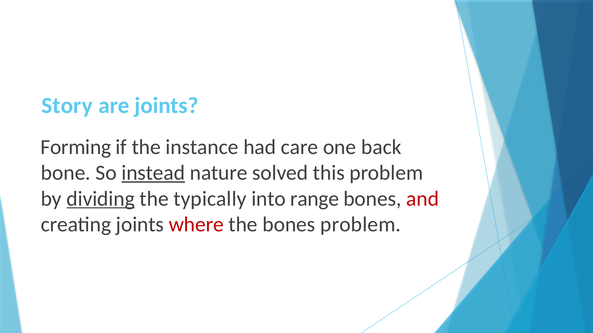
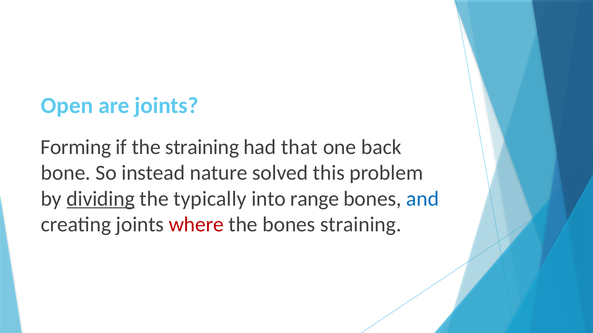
Story: Story -> Open (67, 106)
the instance: instance -> straining (202, 147)
care: care -> that (299, 147)
instead underline: present -> none (153, 173)
and colour: red -> blue (423, 199)
bones problem: problem -> straining (361, 225)
